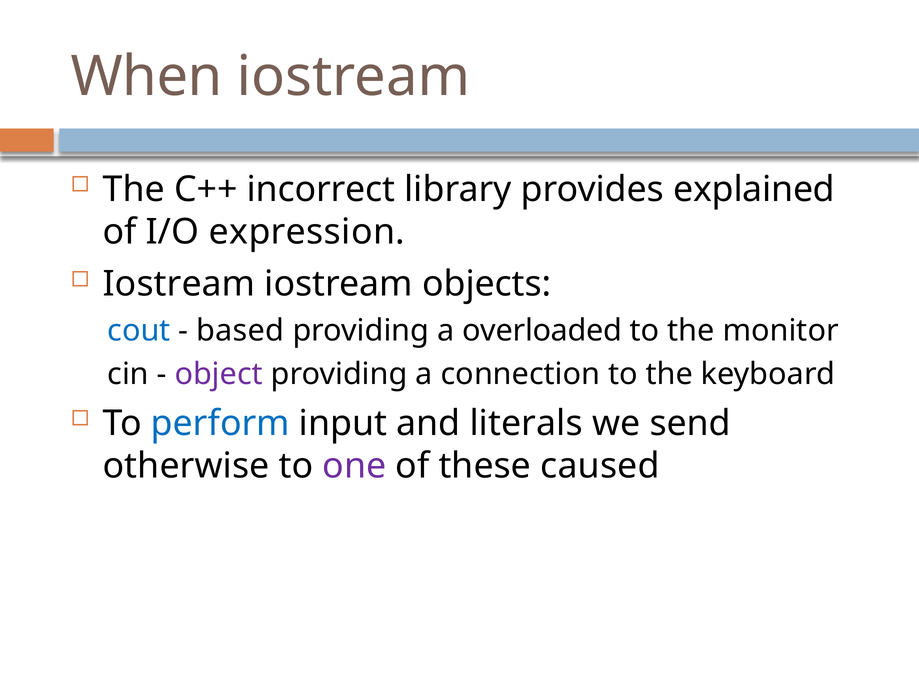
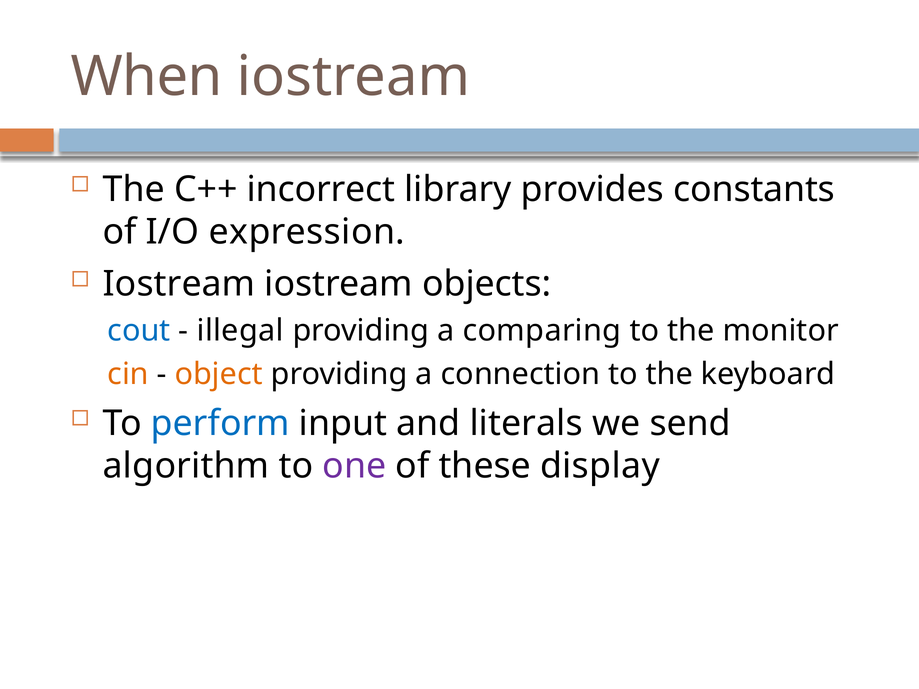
explained: explained -> constants (754, 189)
based: based -> illegal (240, 331)
overloaded: overloaded -> comparing (542, 331)
cin colour: black -> orange (128, 374)
object colour: purple -> orange (219, 374)
otherwise: otherwise -> algorithm (186, 466)
caused: caused -> display (600, 466)
